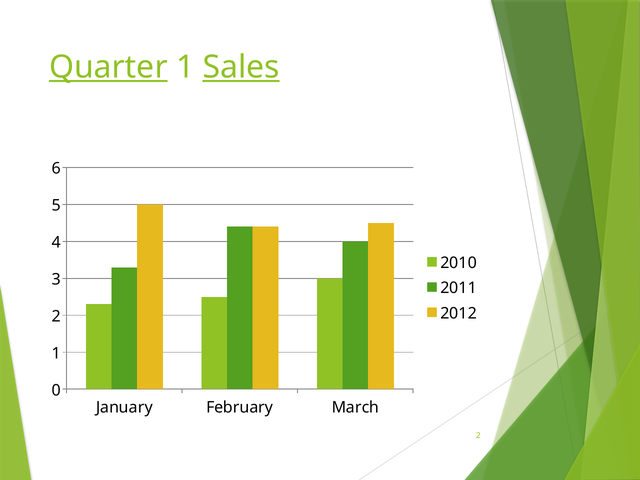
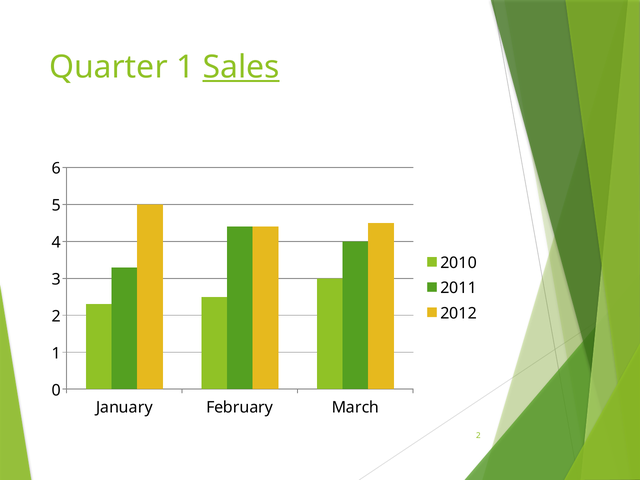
Quarter underline: present -> none (108, 67)
